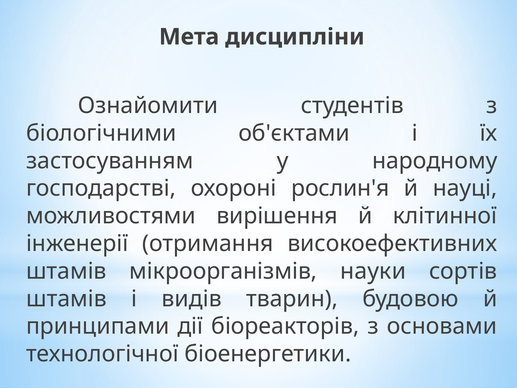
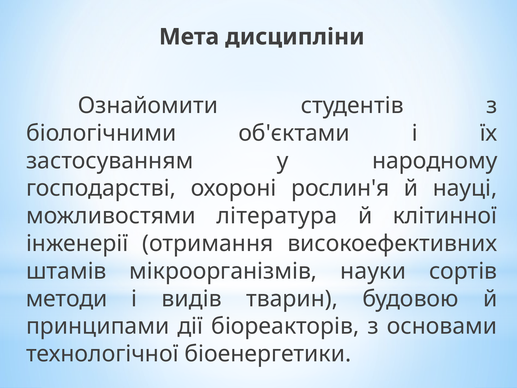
вирішення: вирішення -> література (277, 216)
штамів: штамів -> методи (67, 299)
